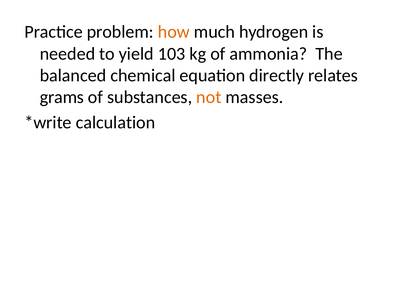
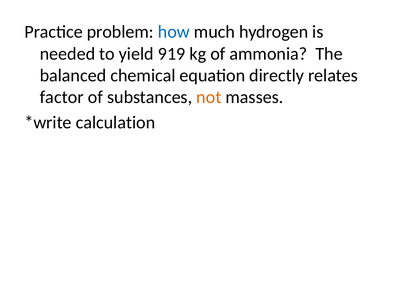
how colour: orange -> blue (174, 32)
103: 103 -> 919 (172, 54)
grams: grams -> factor (62, 97)
